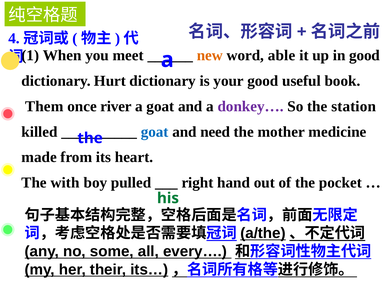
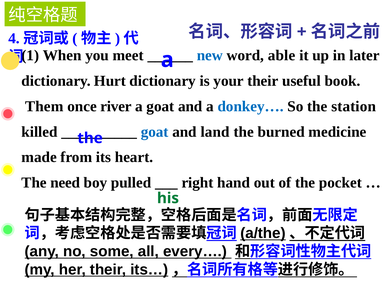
new colour: orange -> blue (210, 56)
in good: good -> later (364, 56)
your good: good -> their (263, 81)
donkey… colour: purple -> blue (251, 107)
need: need -> land (215, 132)
mother: mother -> burned (281, 132)
with: with -> need (65, 183)
